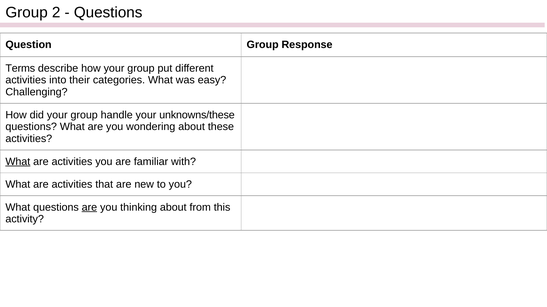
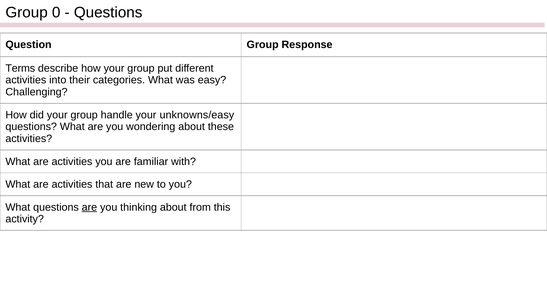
2: 2 -> 0 (56, 13)
unknowns/these: unknowns/these -> unknowns/easy (197, 115)
What underline: present -> none (18, 162)
